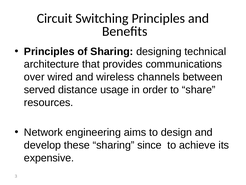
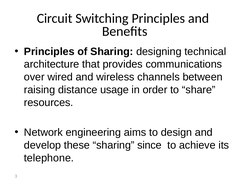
served: served -> raising (40, 90)
expensive: expensive -> telephone (49, 157)
